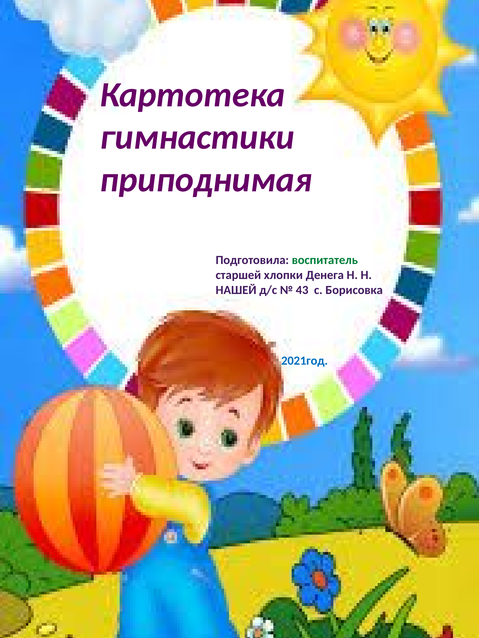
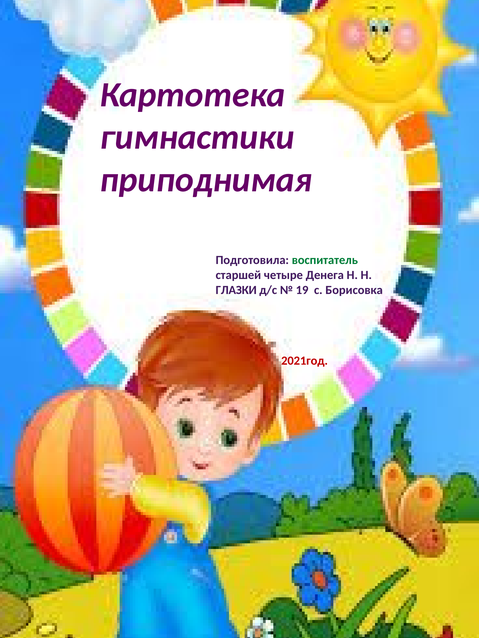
хлопки: хлопки -> четыре (283, 275)
НАШЕЙ: НАШЕЙ -> ГЛАЗКИ (236, 290)
43: 43 -> 19 (302, 290)
2021год colour: blue -> red (305, 361)
